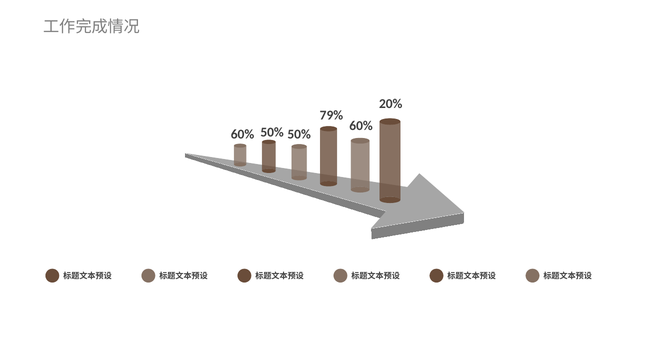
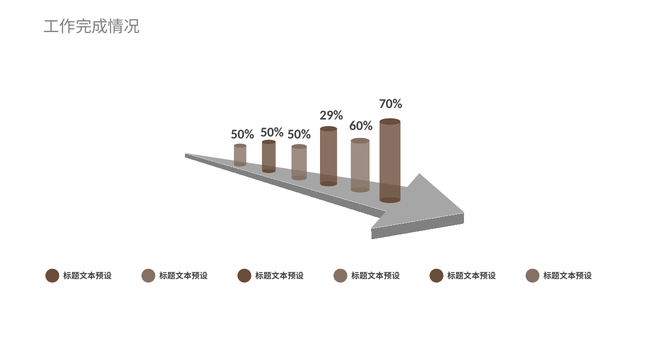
20%: 20% -> 70% (391, 104)
79%: 79% -> 29% (331, 116)
60%: 60% -> 50% (242, 134)
